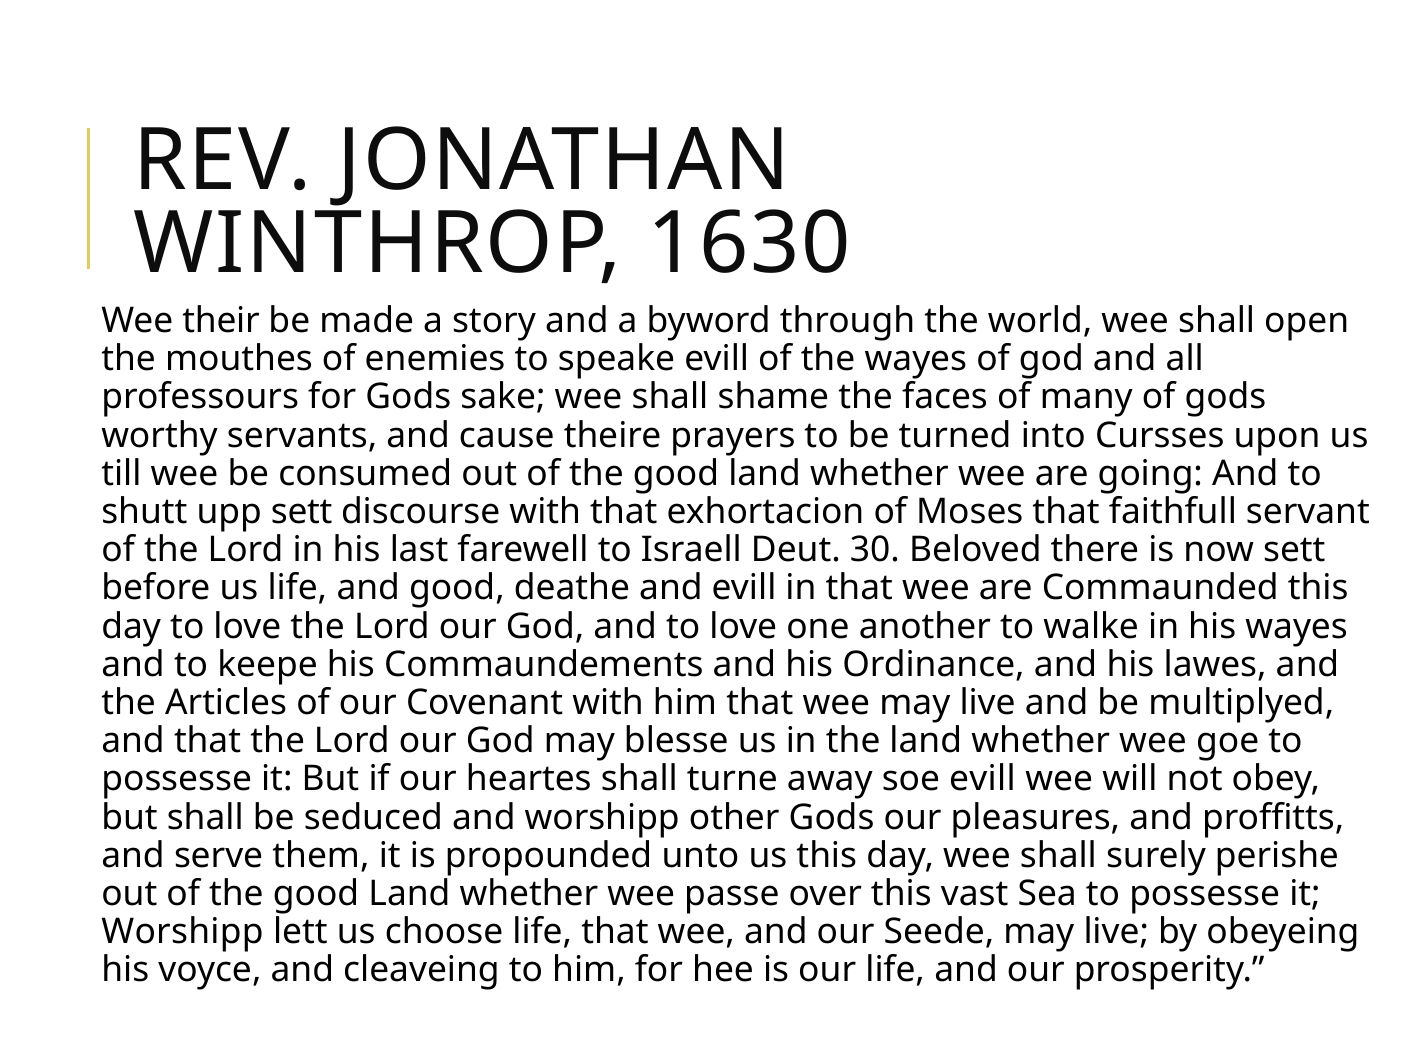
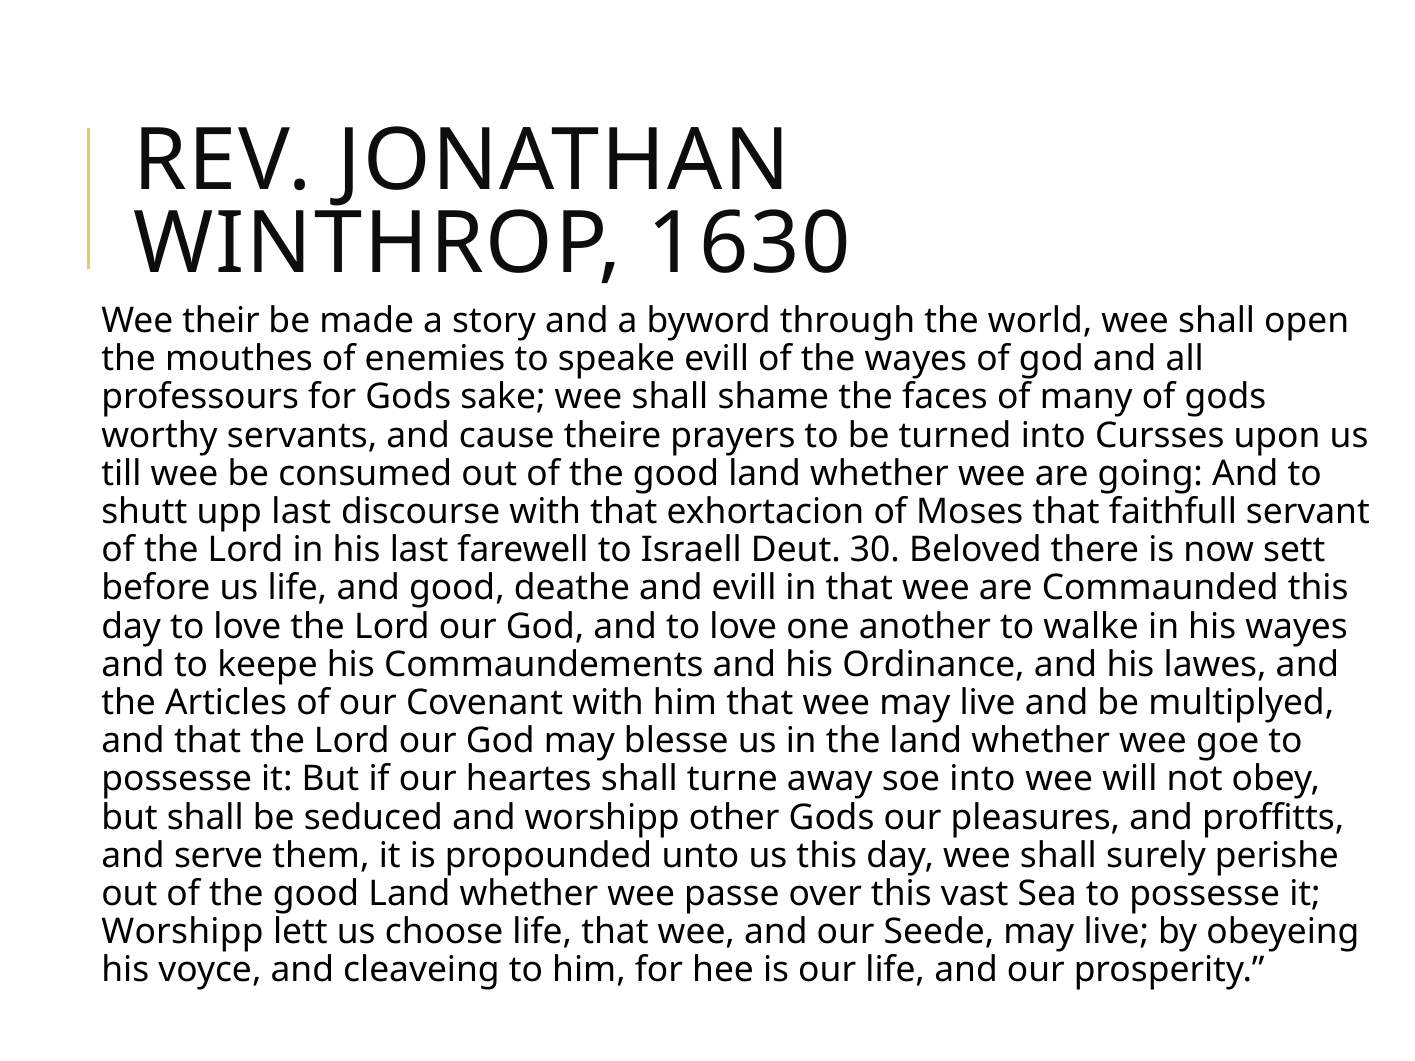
upp sett: sett -> last (301, 512)
soe evill: evill -> into (982, 779)
